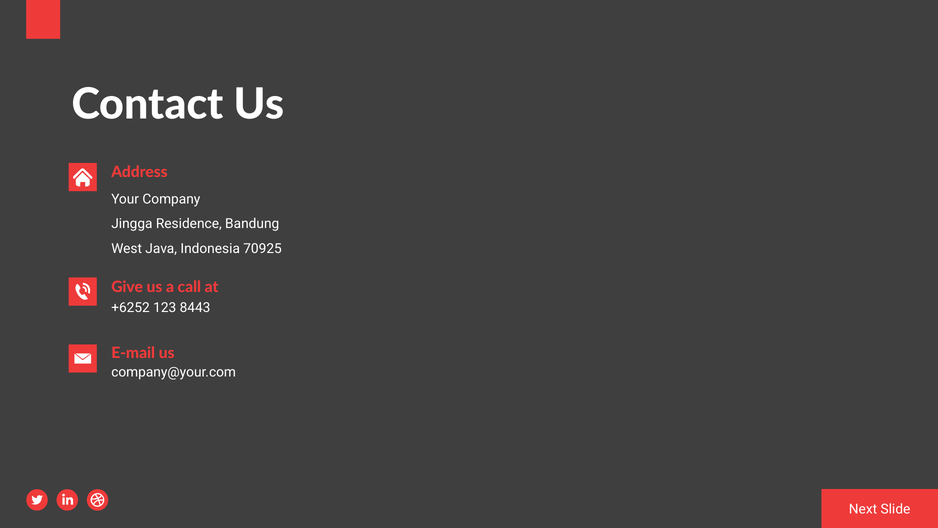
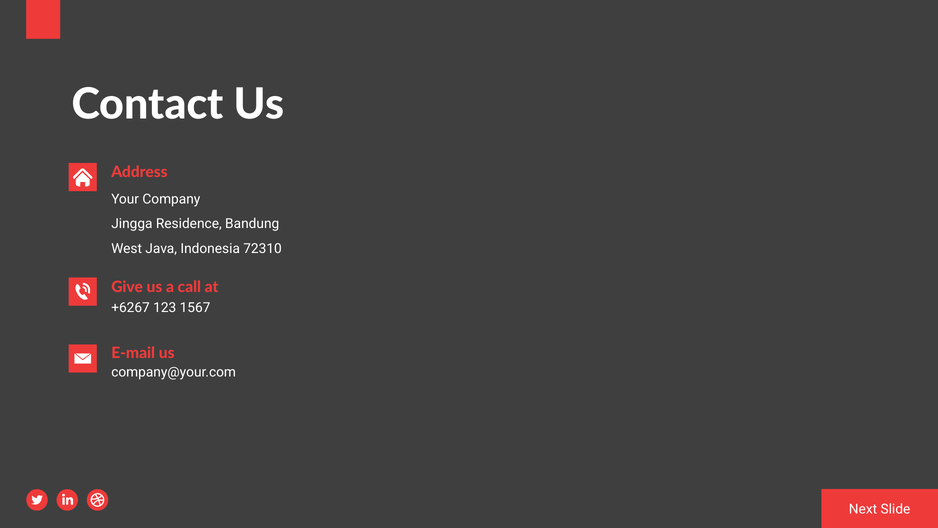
70925: 70925 -> 72310 (263, 248)
+6252: +6252 -> +6267 (131, 307)
8443: 8443 -> 1567 (195, 307)
